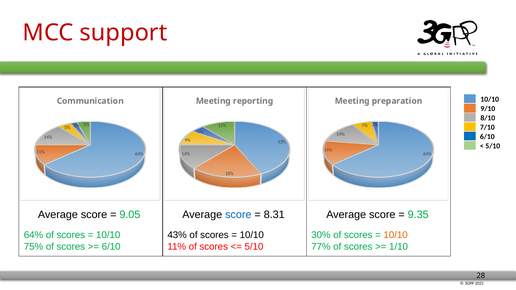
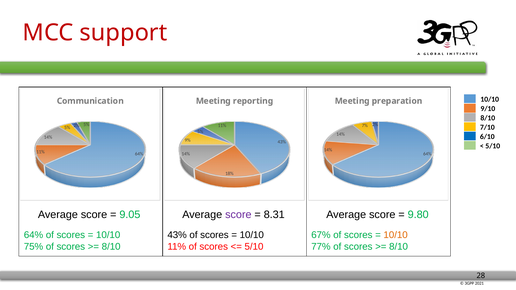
score colour: blue -> purple (238, 215)
9.35: 9.35 -> 9.80 (418, 215)
30%: 30% -> 67% (321, 235)
6/10: 6/10 -> 8/10 (111, 247)
1/10: 1/10 -> 8/10 (399, 247)
